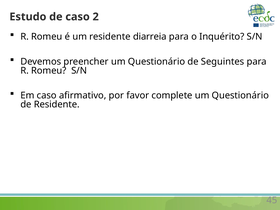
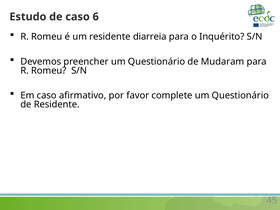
2: 2 -> 6 (96, 17)
Seguintes: Seguintes -> Mudaram (223, 62)
